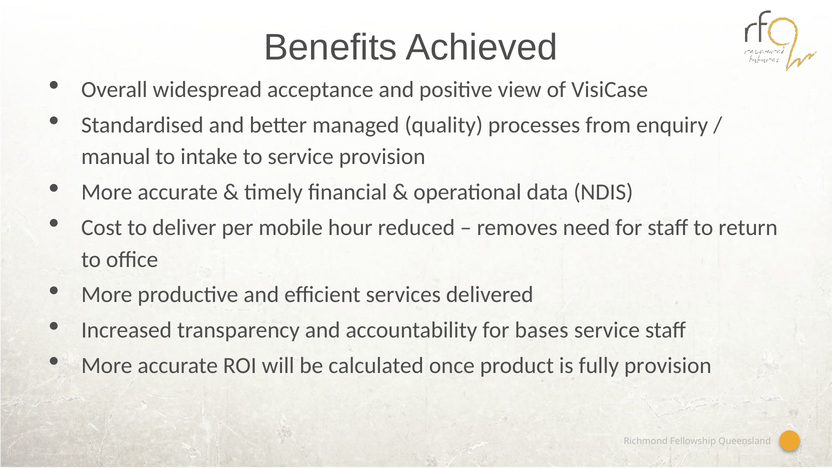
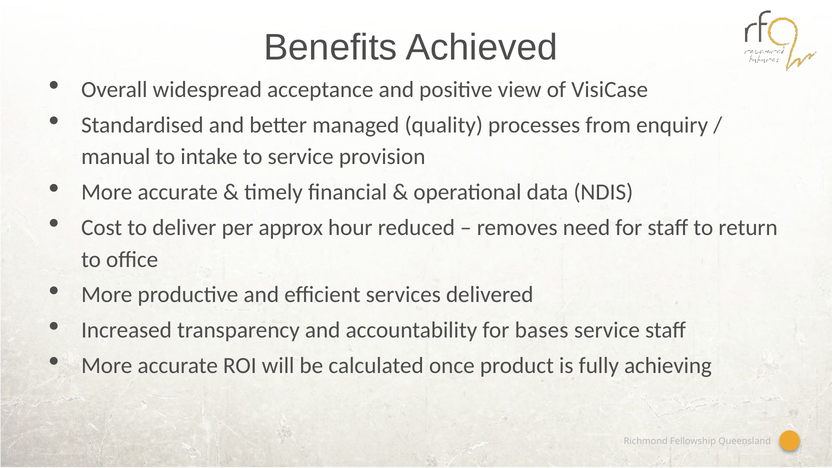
mobile: mobile -> approx (291, 228)
fully provision: provision -> achieving (668, 366)
